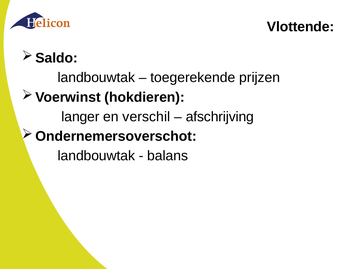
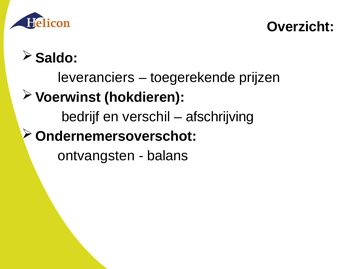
Vlottende: Vlottende -> Overzicht (301, 27)
landbouwtak: landbouwtak -> leveranciers (96, 77)
langer: langer -> bedrijf (80, 116)
landbouwtak: landbouwtak -> ontvangsten (96, 156)
